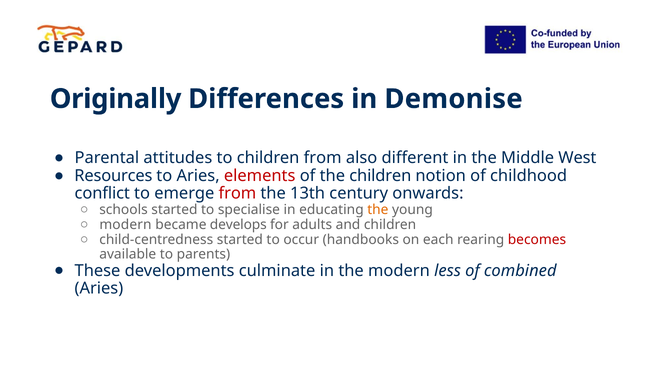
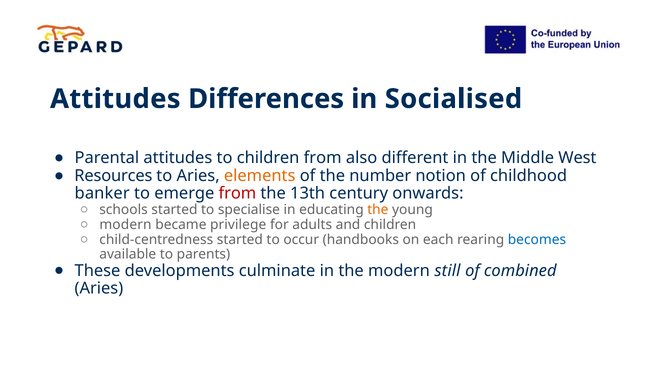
Originally: Originally -> Attitudes (115, 99)
Demonise: Demonise -> Socialised (453, 99)
elements colour: red -> orange (260, 176)
the children: children -> number (380, 176)
conflict: conflict -> banker (102, 193)
develops: develops -> privilege (238, 225)
becomes colour: red -> blue (537, 239)
less: less -> still (447, 270)
